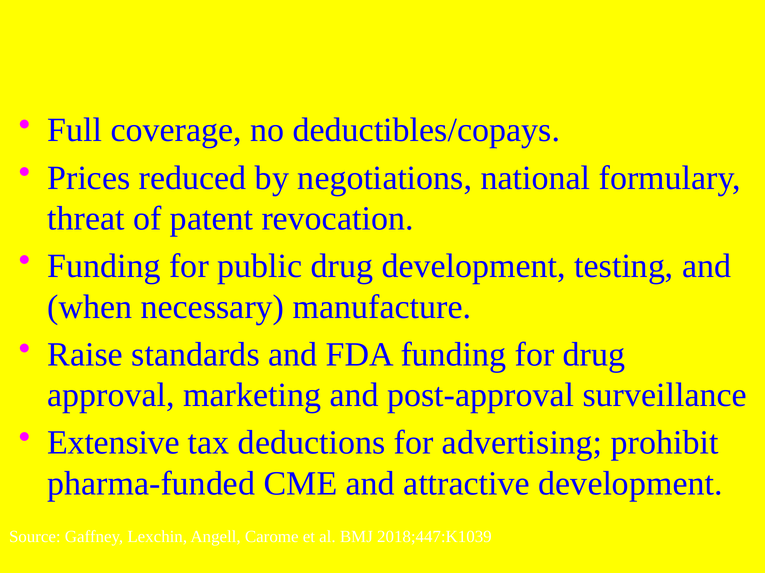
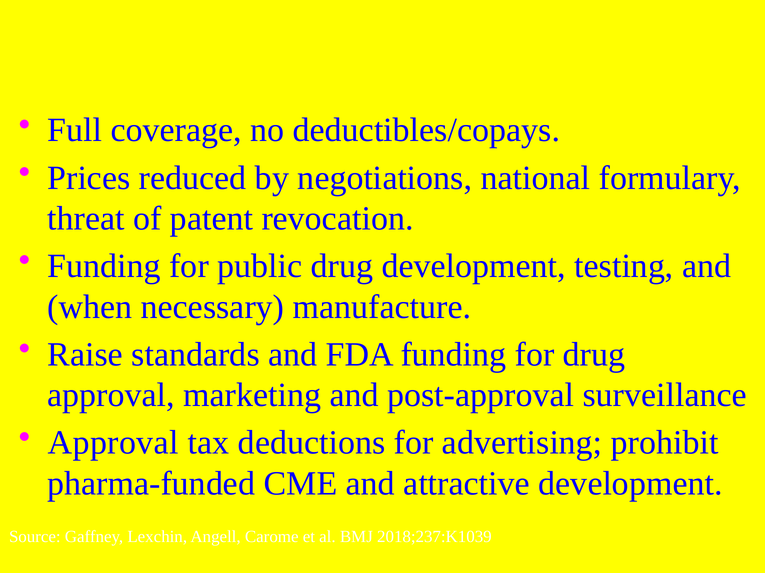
Extensive: Extensive -> Approval (113, 443)
2018;447:K1039: 2018;447:K1039 -> 2018;237:K1039 (434, 537)
